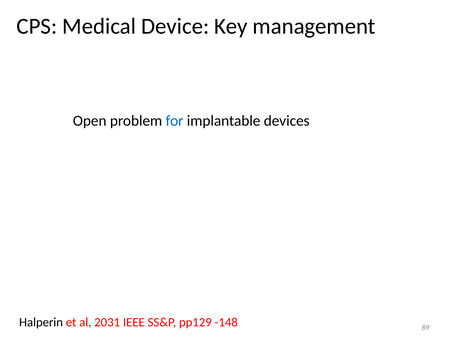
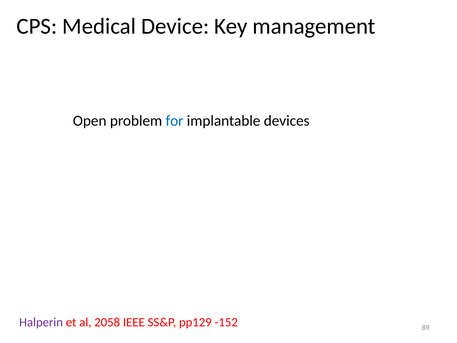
Halperin colour: black -> purple (41, 322)
2031: 2031 -> 2058 (107, 322)
-148: -148 -> -152 (226, 322)
